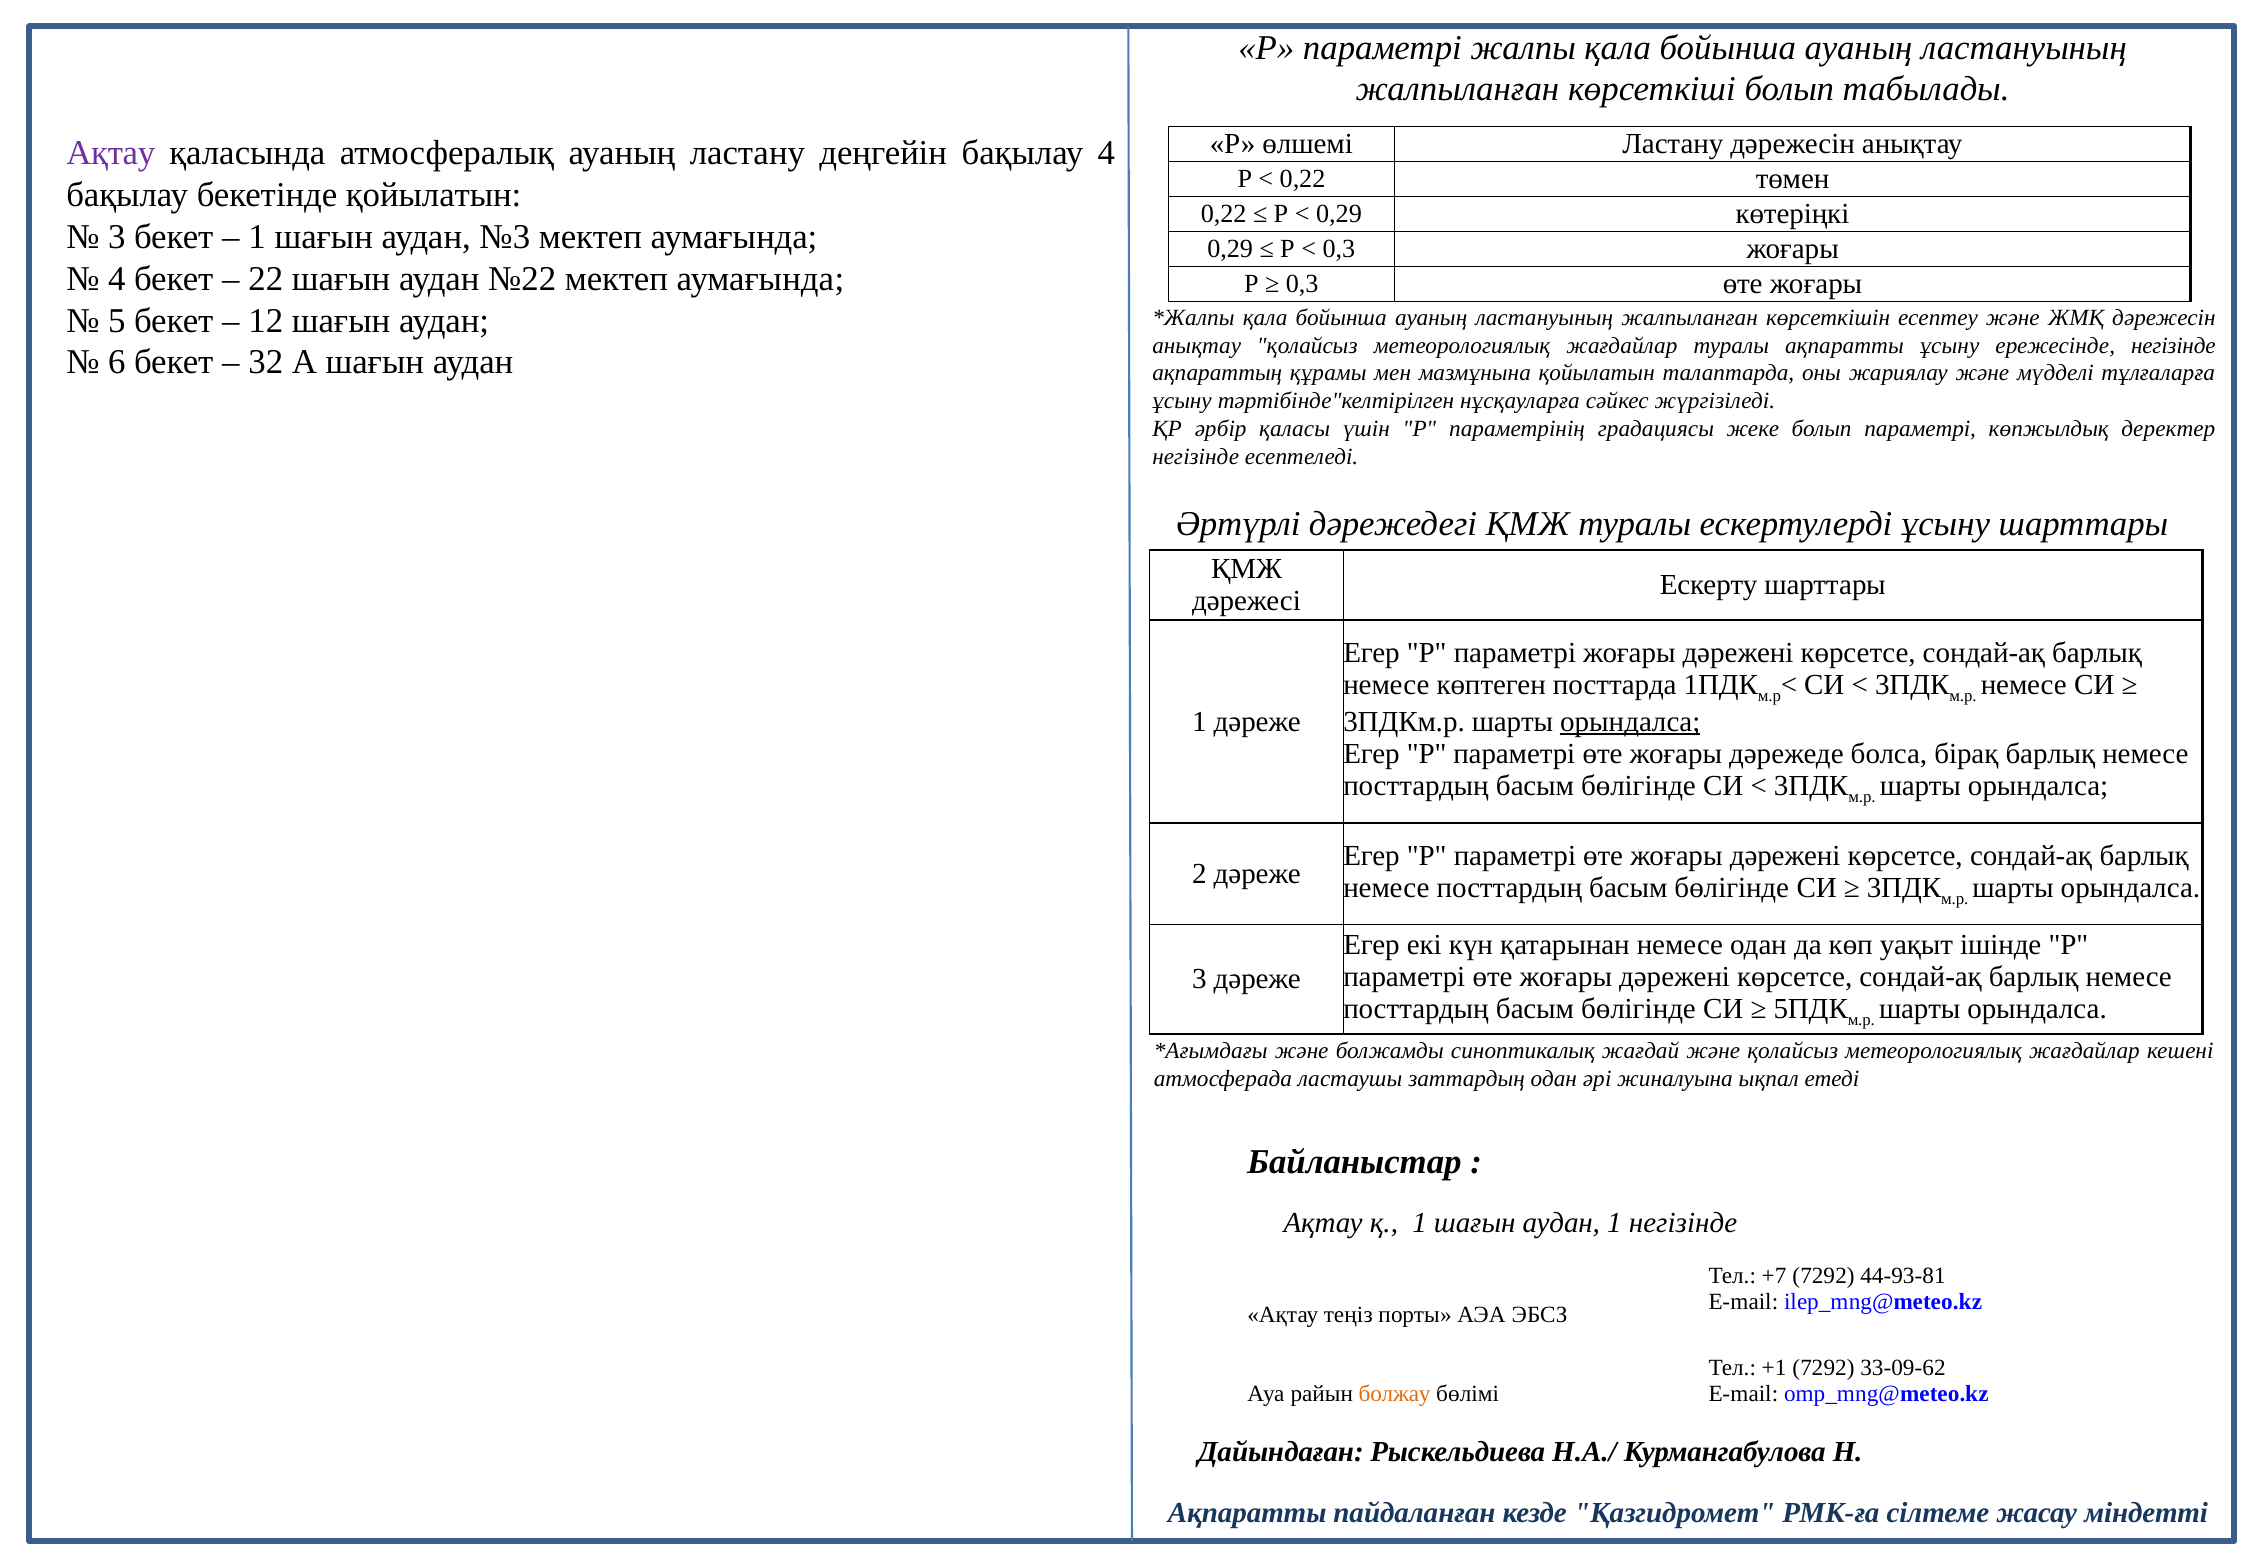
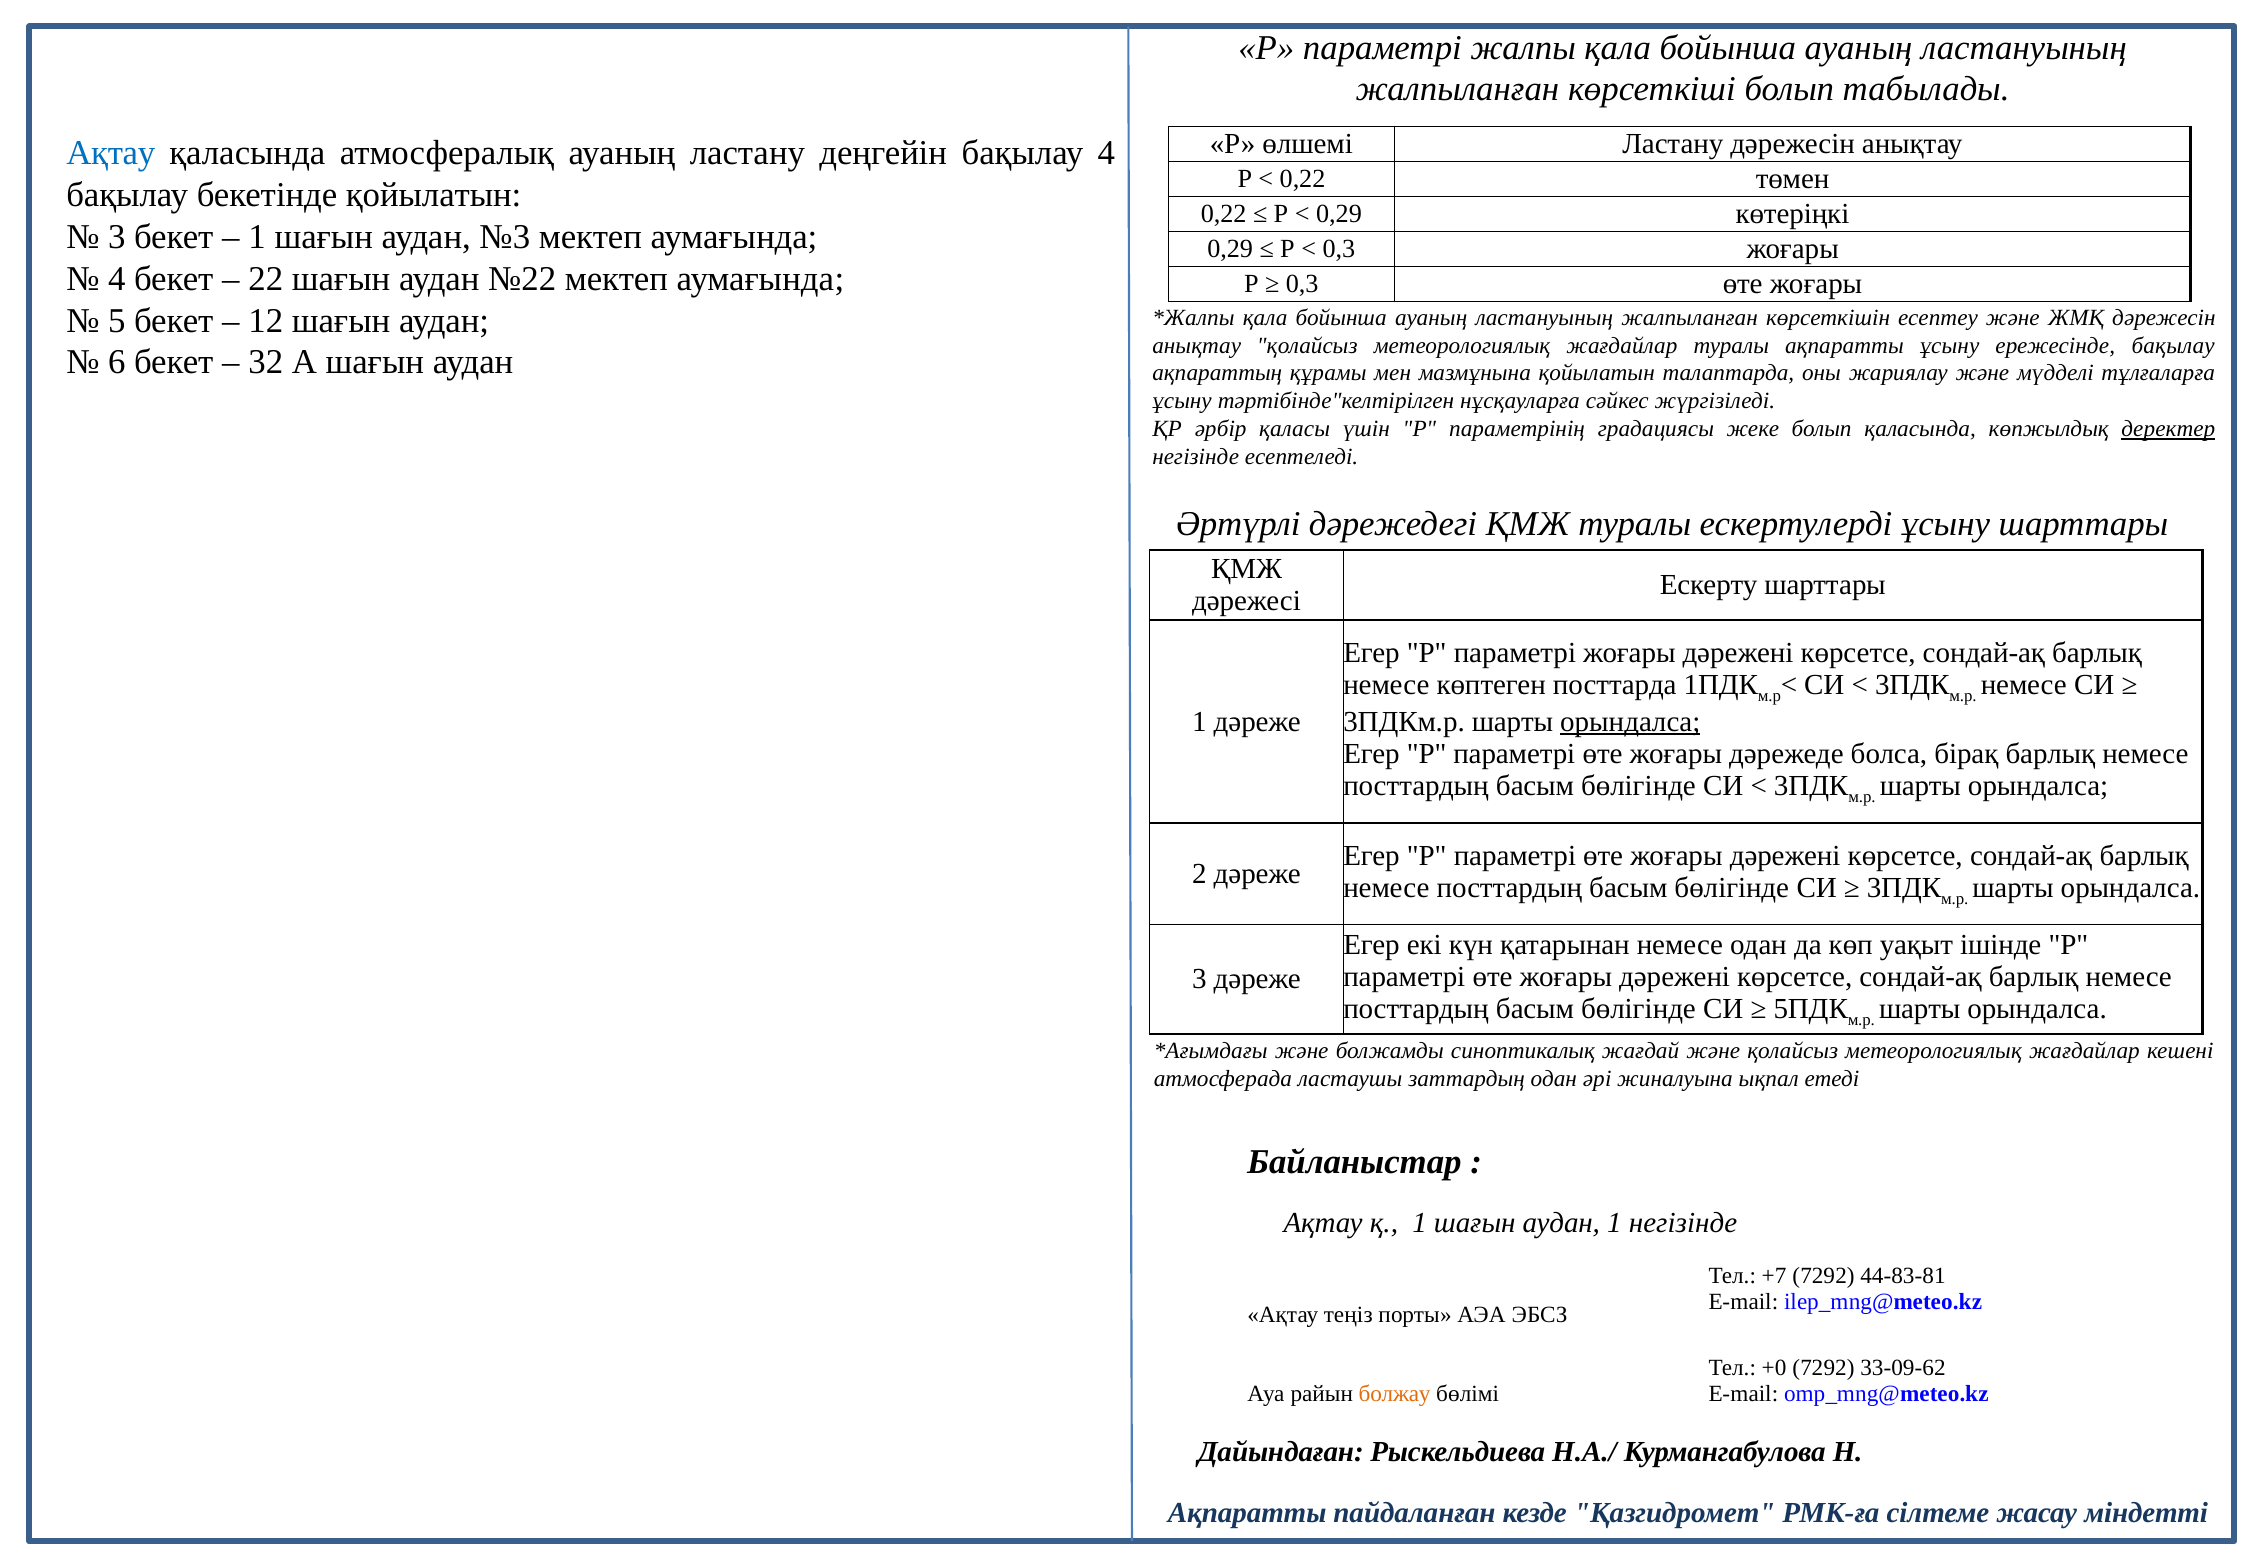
Ақтау colour: purple -> blue (111, 153)
ережесінде негізінде: негізінде -> бақылау (2173, 345)
болып параметрі: параметрі -> қаласында (1920, 429)
деректер underline: none -> present (2168, 429)
44-93-81: 44-93-81 -> 44-83-81 (1903, 1276)
+1: +1 -> +0 (1774, 1367)
